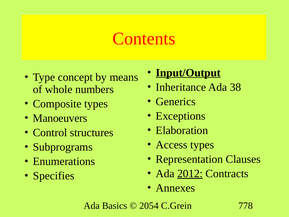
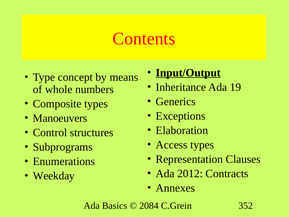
38: 38 -> 19 (235, 87)
2012 underline: present -> none (190, 173)
Specifies: Specifies -> Weekday (54, 176)
2054: 2054 -> 2084 (149, 205)
778: 778 -> 352 (246, 205)
